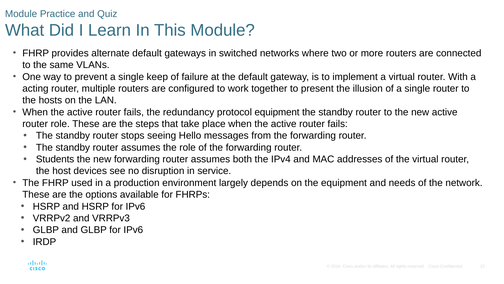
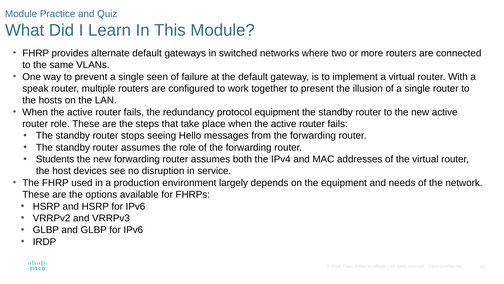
keep: keep -> seen (157, 77)
acting: acting -> speak (35, 88)
